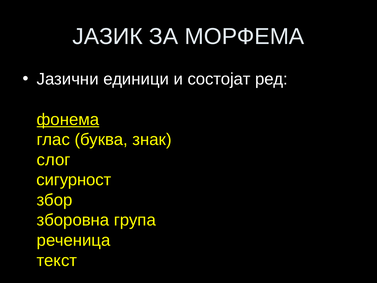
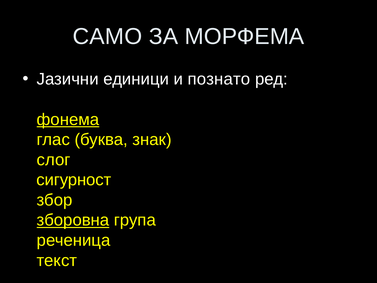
ЈАЗИК: ЈАЗИК -> САМО (107, 36)
состојат: состојат -> познато (219, 79)
зборовна underline: none -> present (73, 220)
